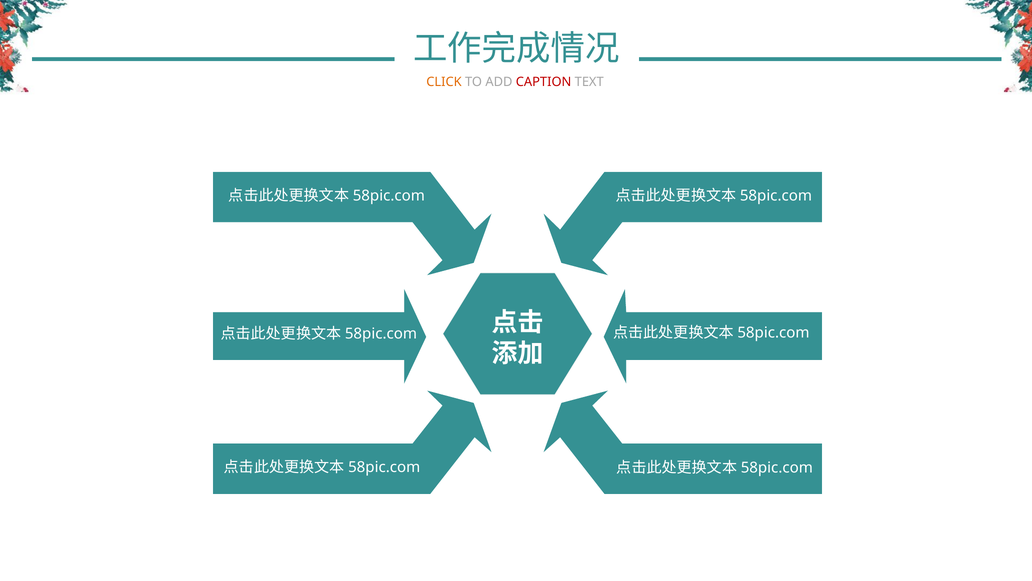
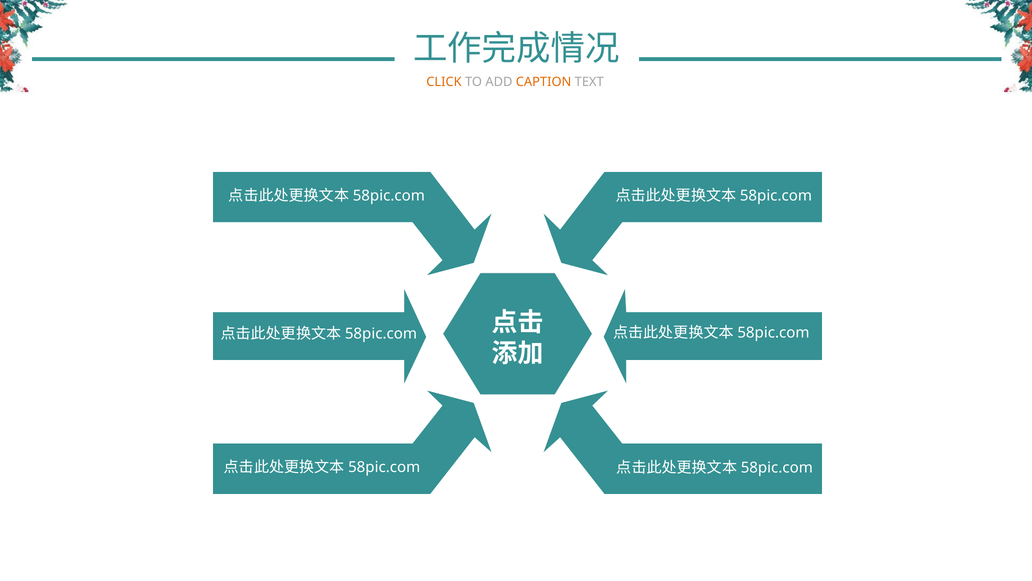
CAPTION colour: red -> orange (544, 82)
